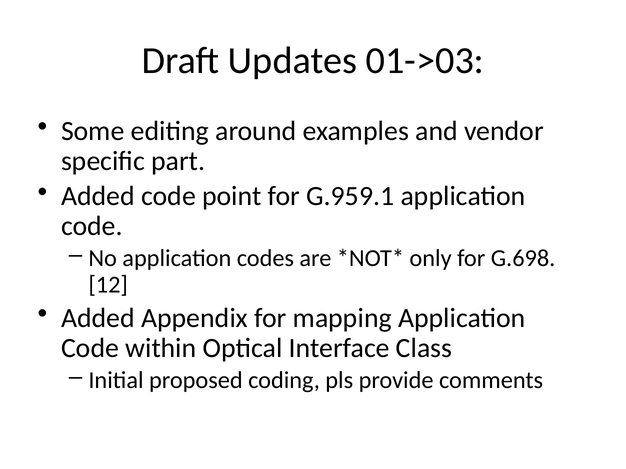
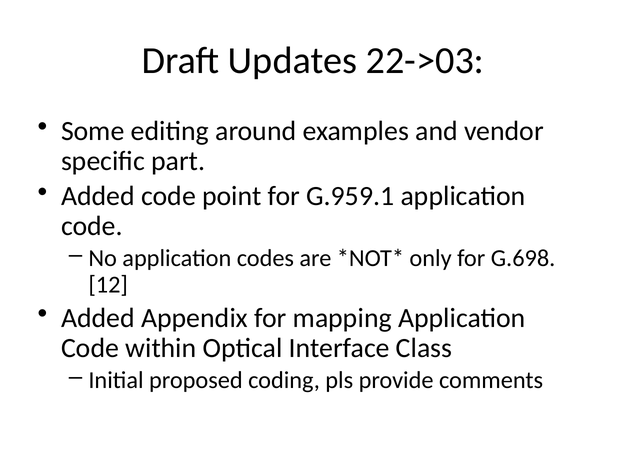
01->03: 01->03 -> 22->03 (425, 61)
